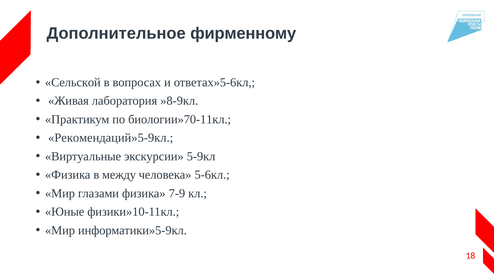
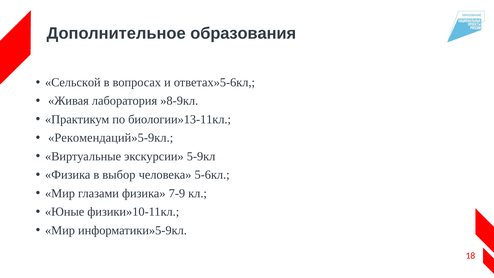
фирменному: фирменному -> образования (243, 33)
биологии»70-11кл: биологии»70-11кл -> биологии»13-11кл (180, 119)
между: между -> выбор (119, 175)
